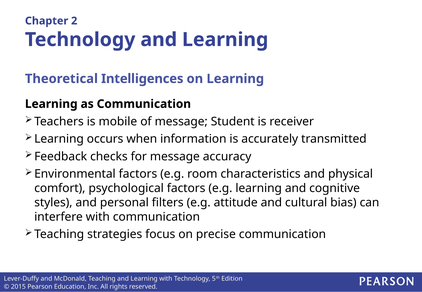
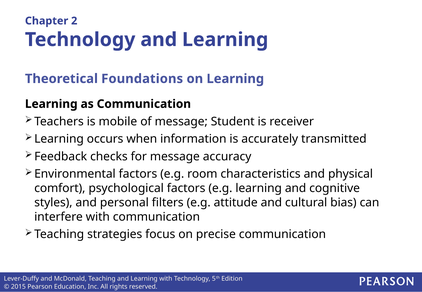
Intelligences: Intelligences -> Foundations (142, 79)
